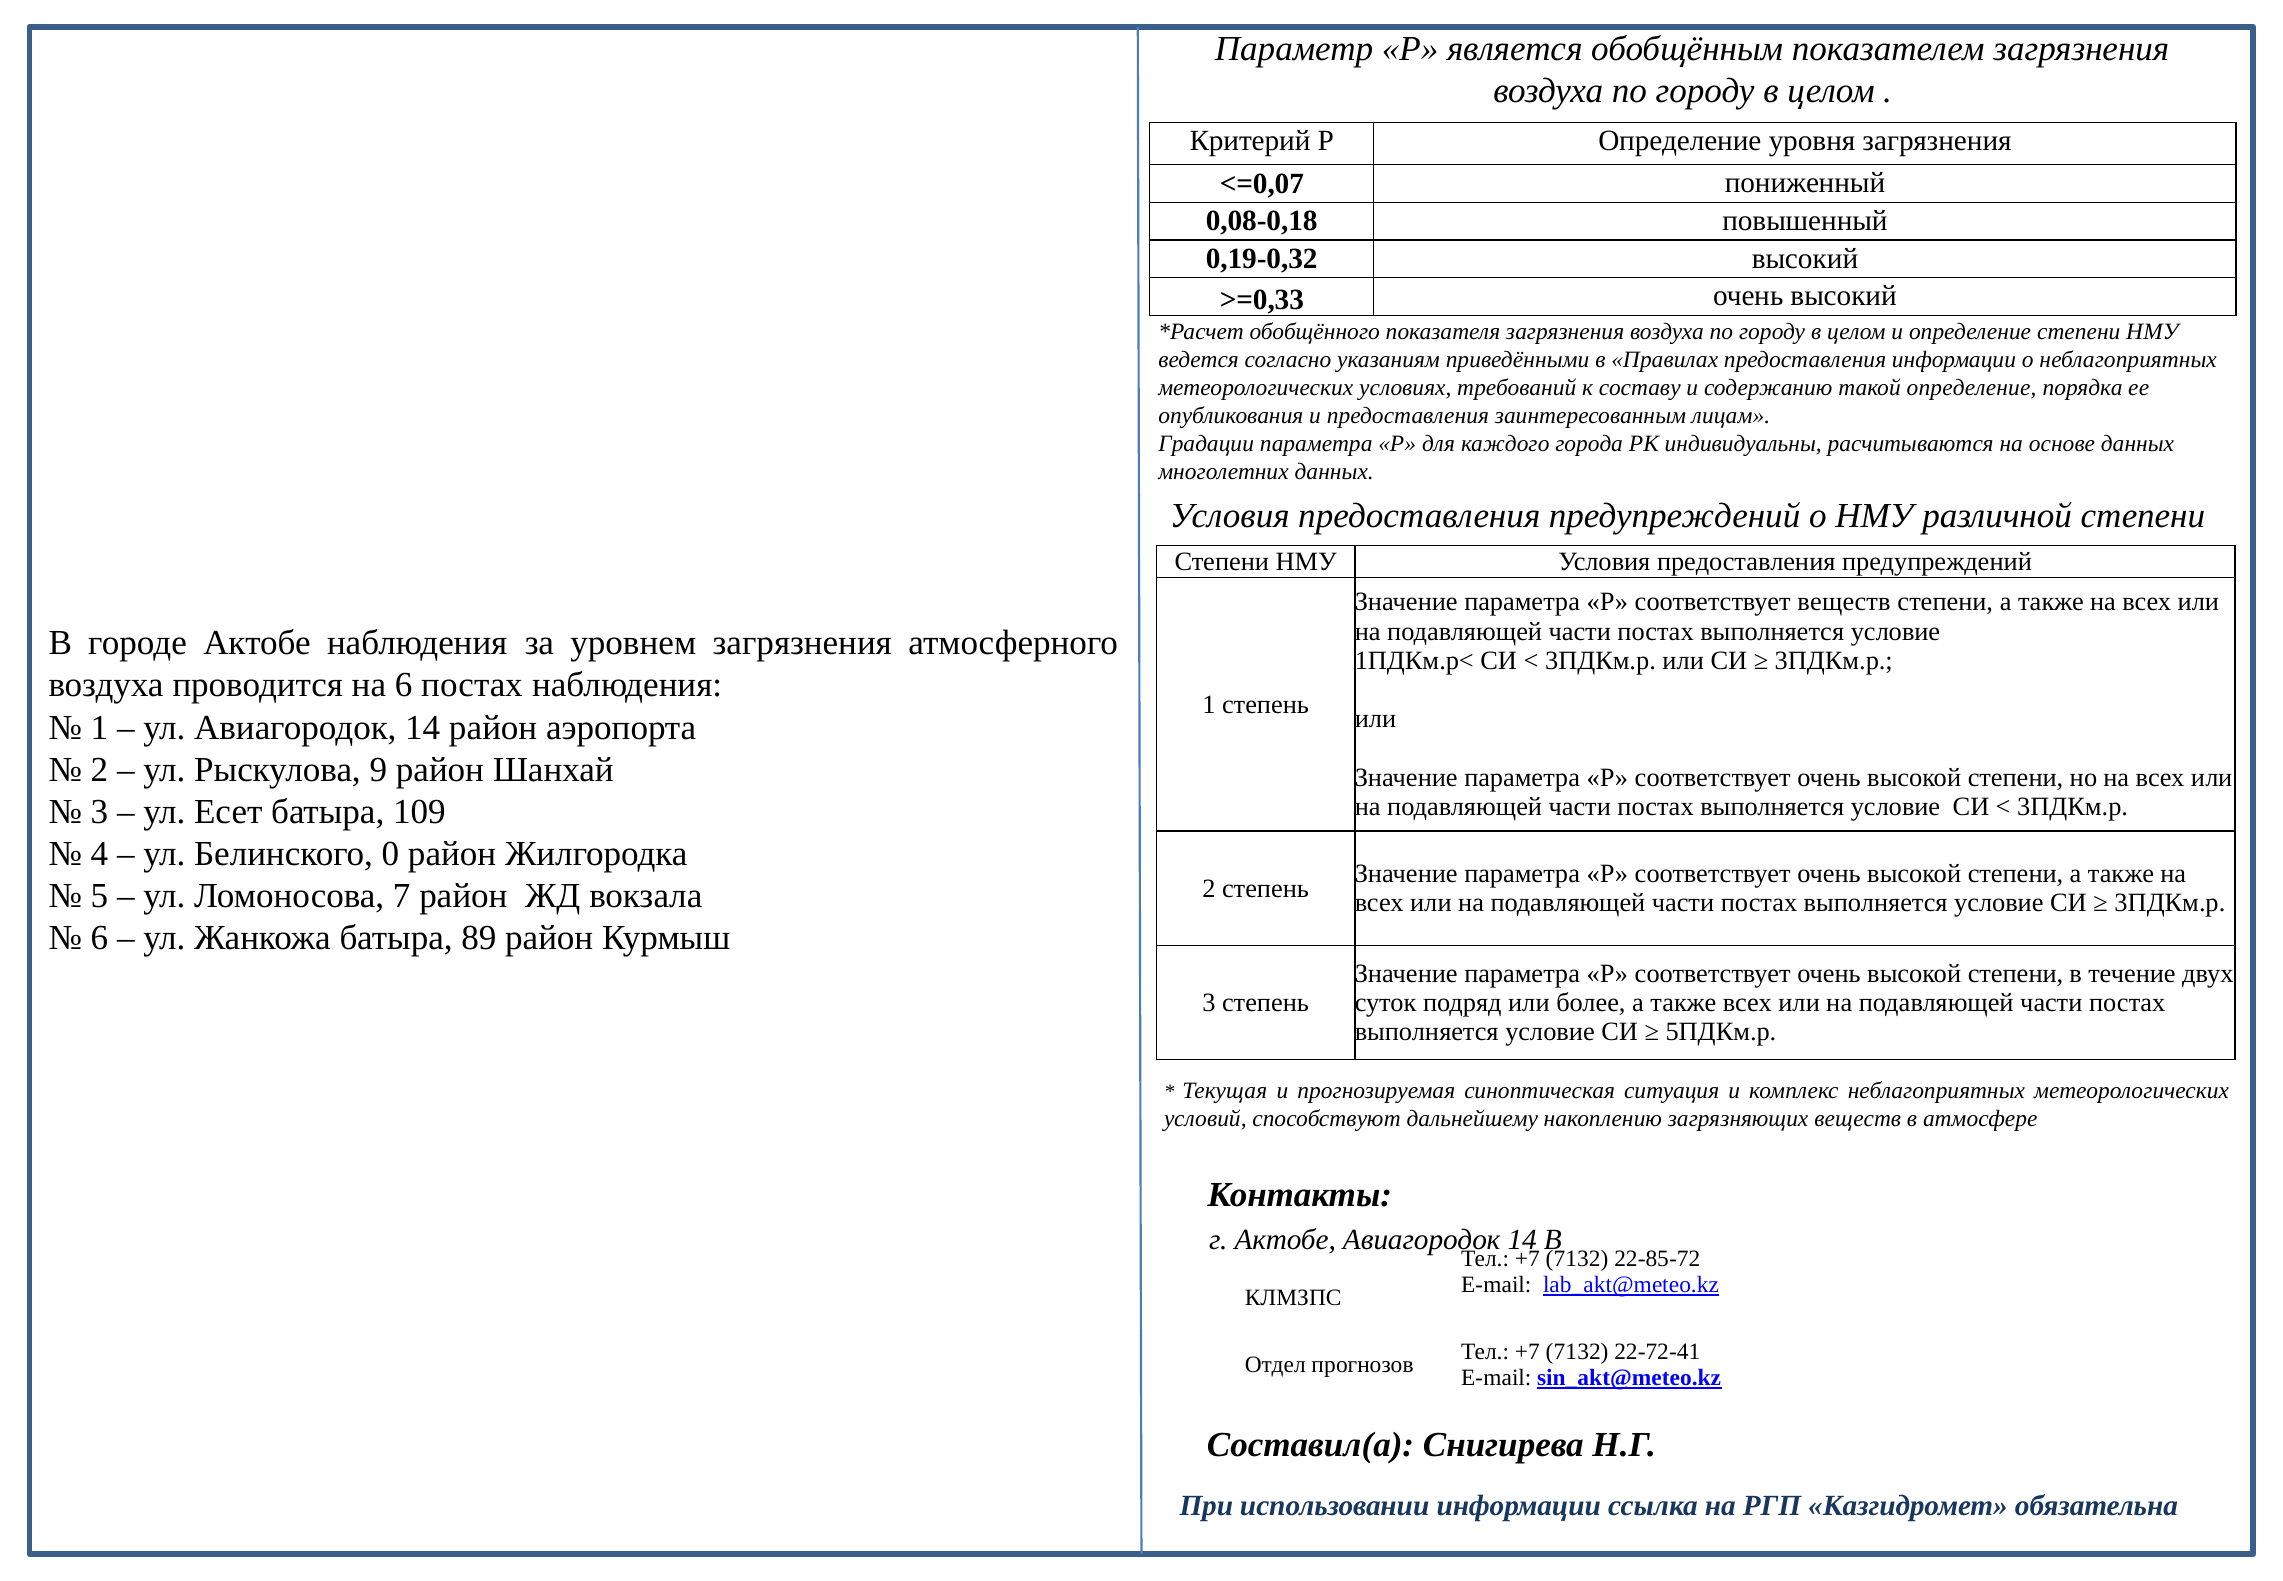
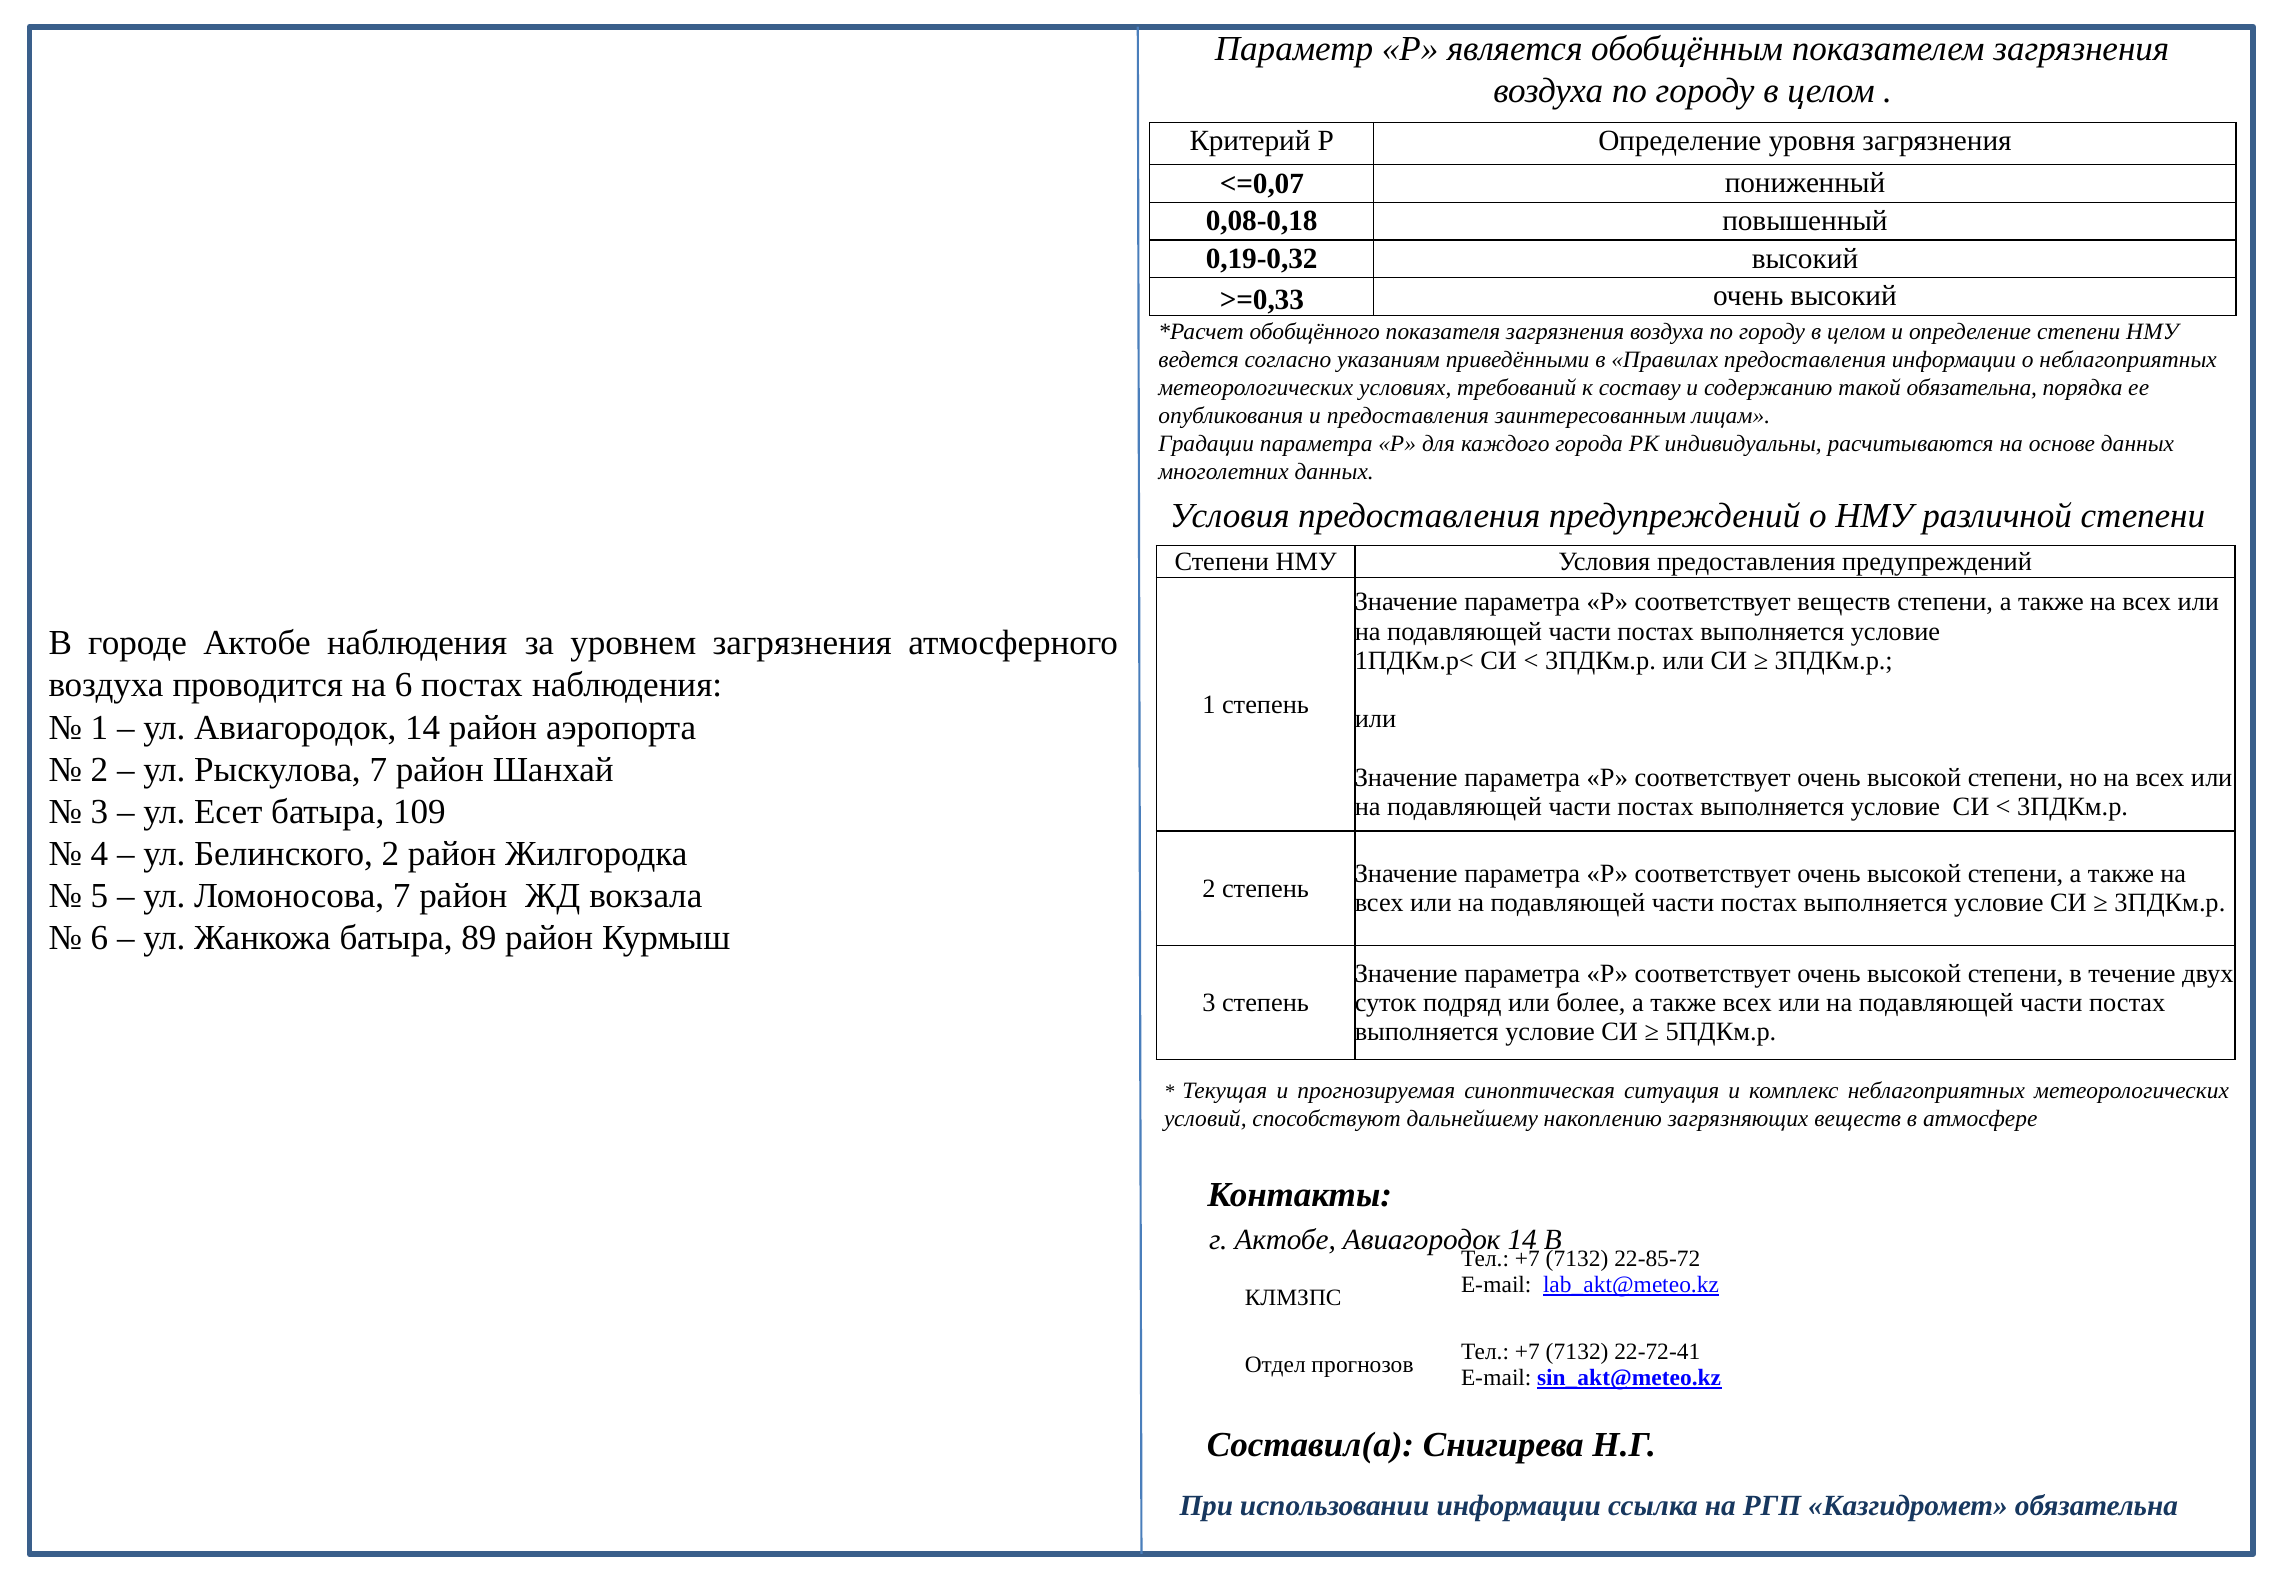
такой определение: определение -> обязательна (1972, 387)
Рыскулова 9: 9 -> 7 (378, 769)
Белинского 0: 0 -> 2 (390, 854)
